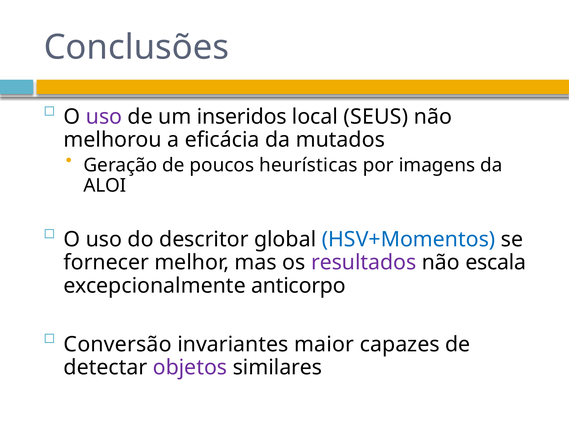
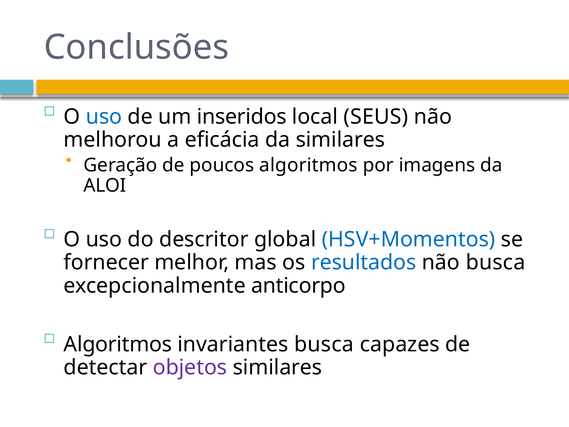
uso colour: purple -> blue (104, 117)
da mutados: mutados -> similares (340, 140)
poucos heurísticas: heurísticas -> algoritmos (308, 165)
resultados colour: purple -> blue (364, 262)
não escala: escala -> busca (496, 262)
Conversão: Conversão -> Algoritmos (118, 344)
invariantes maior: maior -> busca (324, 344)
